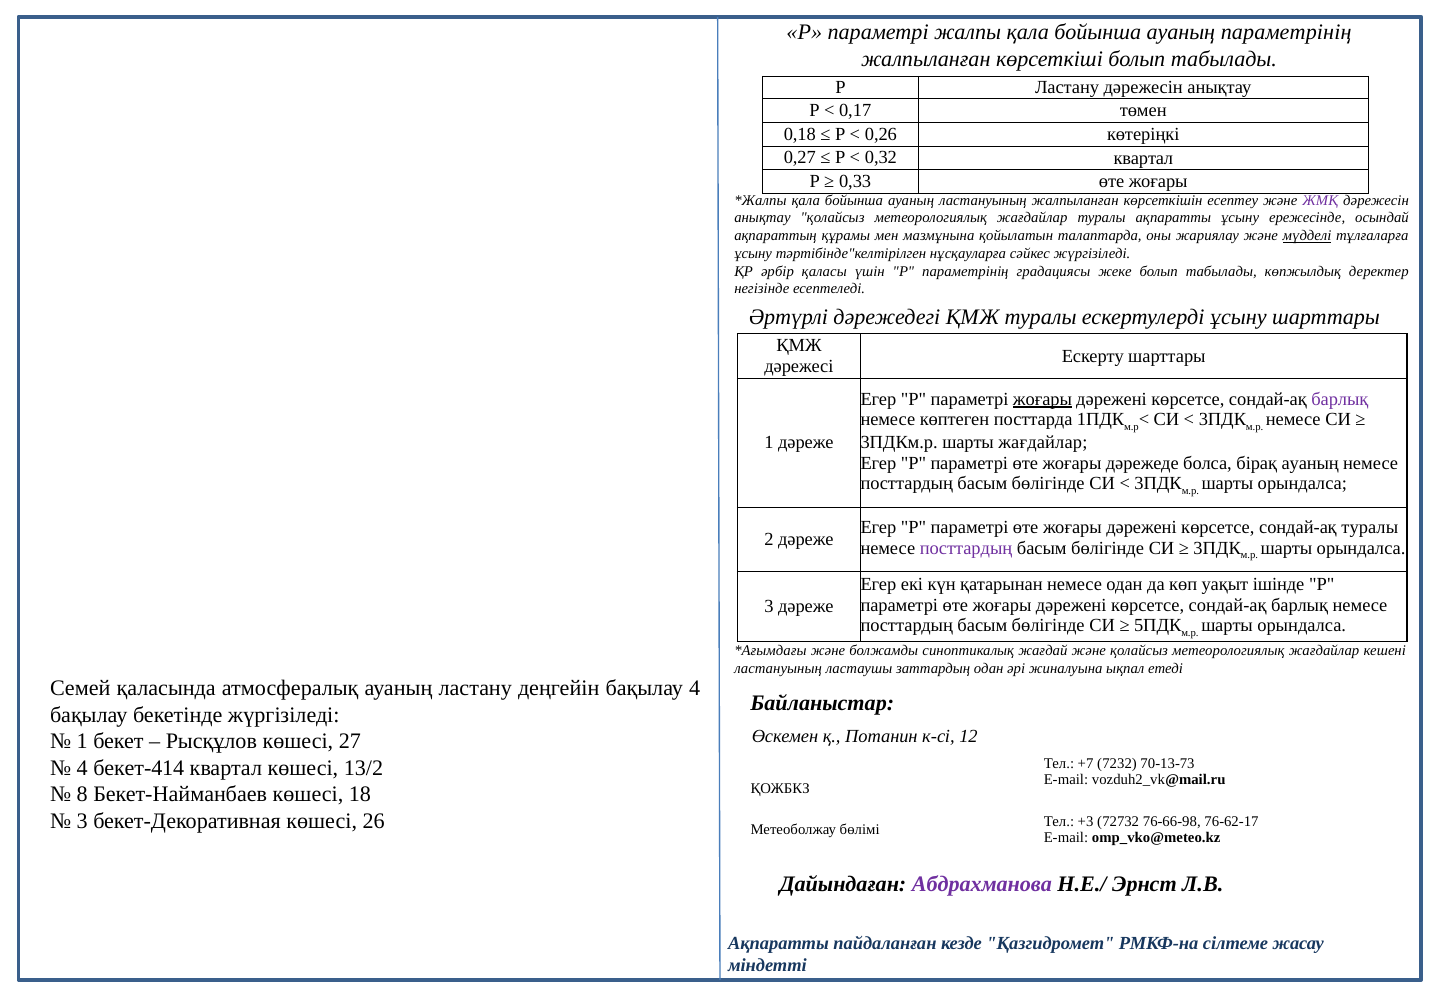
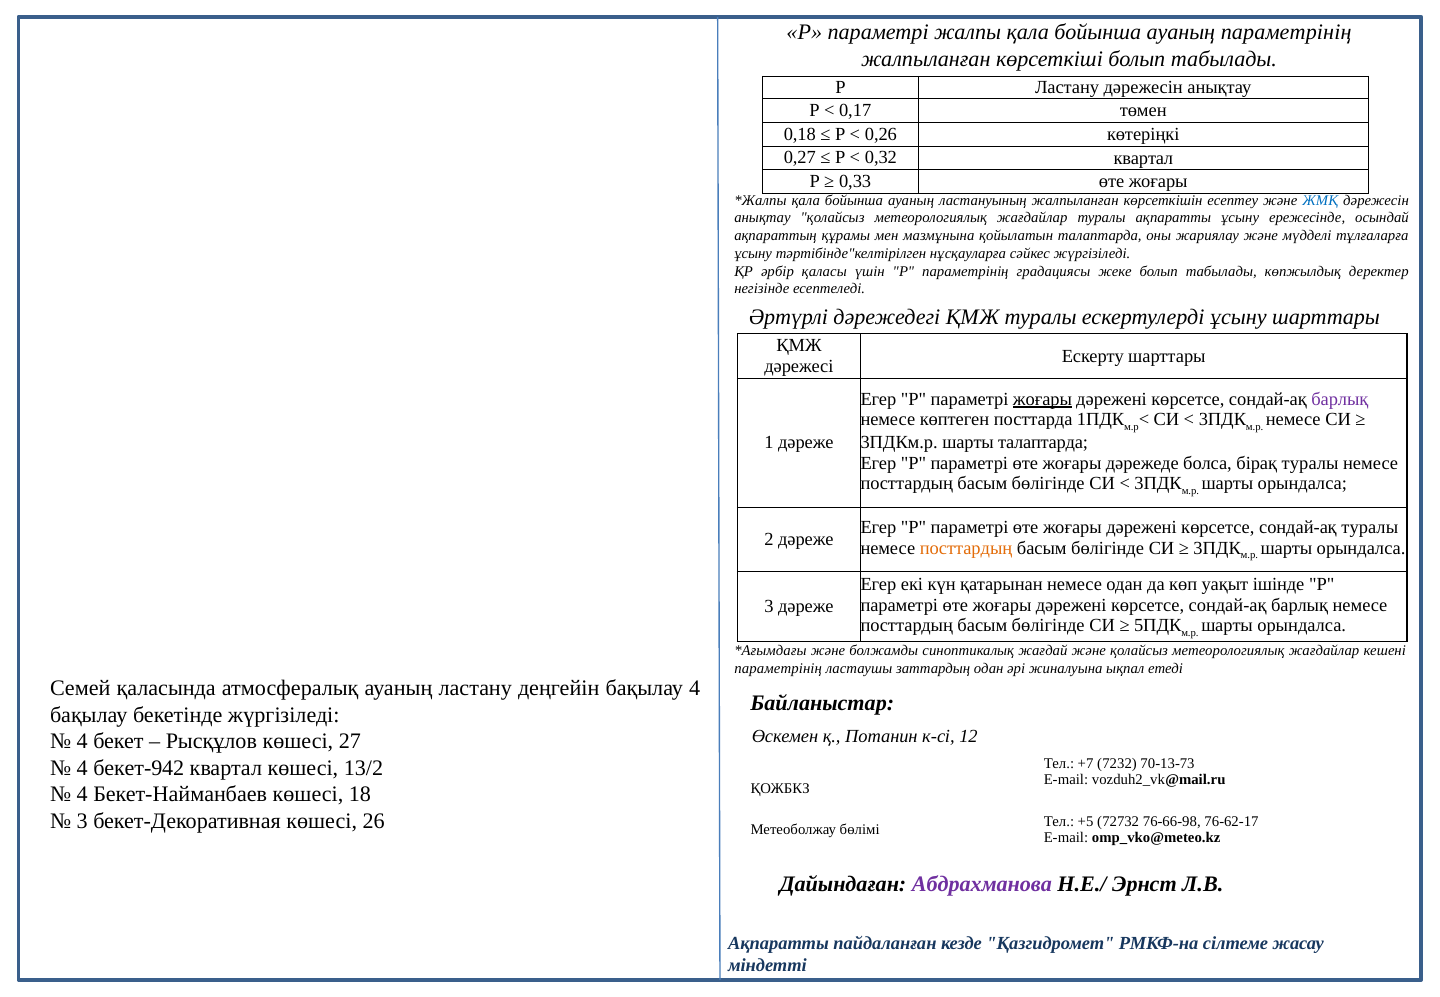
ЖМҚ colour: purple -> blue (1320, 200)
мүдделі underline: present -> none (1307, 236)
шарты жағдайлар: жағдайлар -> талаптарда (1043, 443)
бірақ ауаның: ауаның -> туралы (1310, 463)
посттардың colour: purple -> orange (966, 548)
ластануының: ластануының -> параметрінің (778, 669)
1: 1 -> 4 (82, 741)
бекет-414: бекет-414 -> бекет-942 (139, 768)
8: 8 -> 4 (82, 795)
+3: +3 -> +5 (1086, 821)
